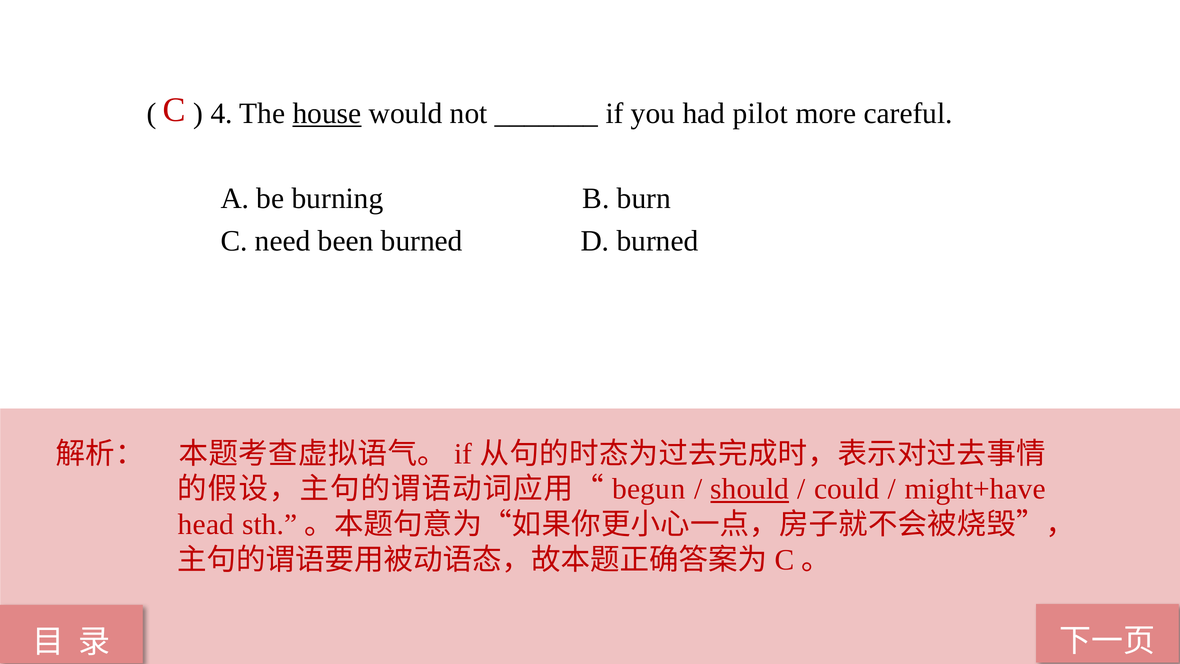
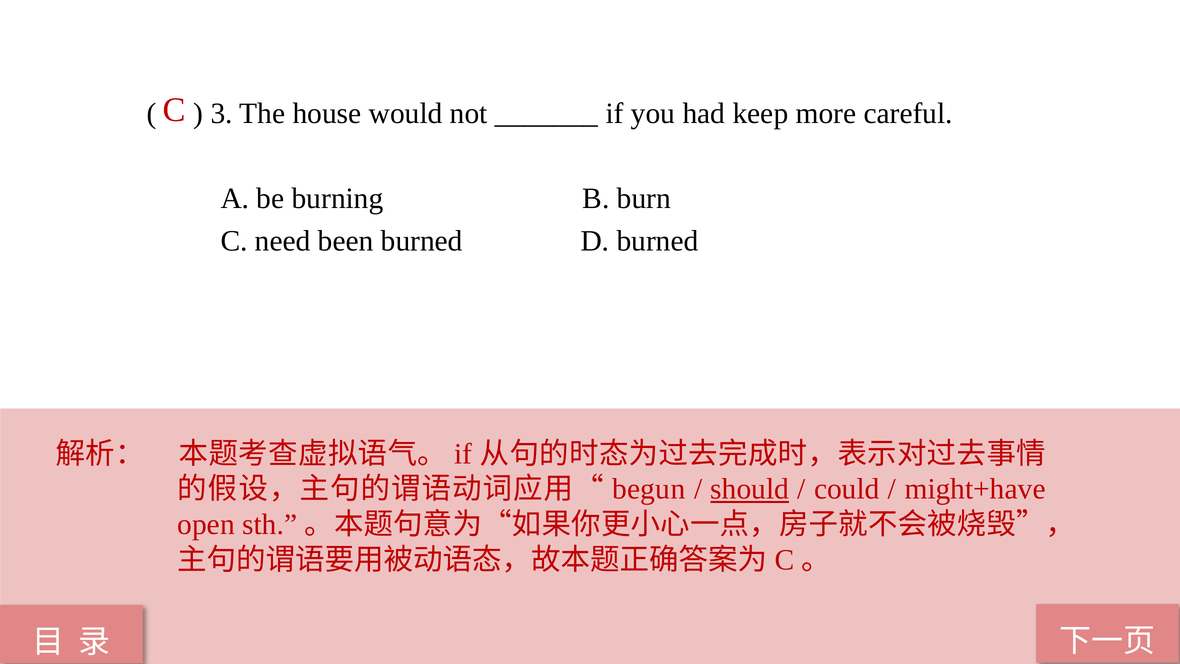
4: 4 -> 3 (222, 113)
house underline: present -> none (327, 113)
pilot: pilot -> keep (760, 113)
head: head -> open (206, 524)
